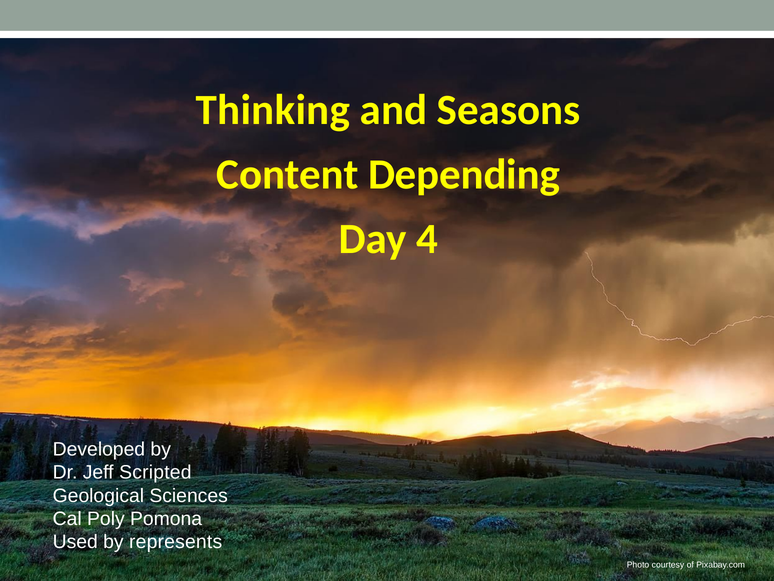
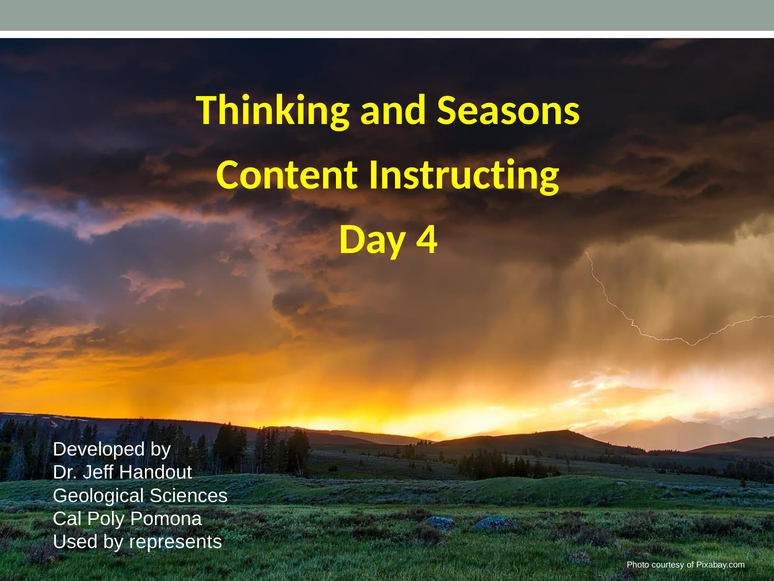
Depending: Depending -> Instructing (464, 174)
Scripted: Scripted -> Handout (155, 472)
